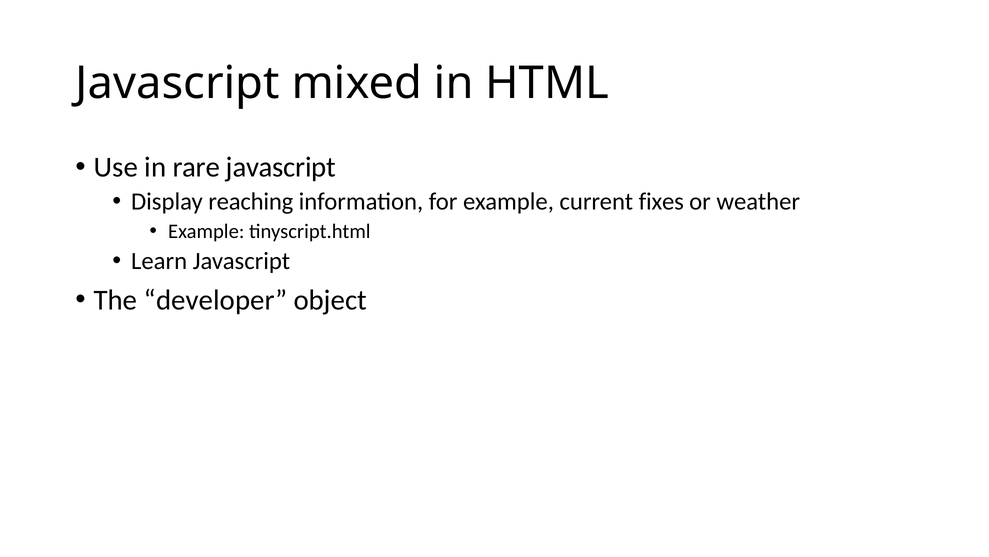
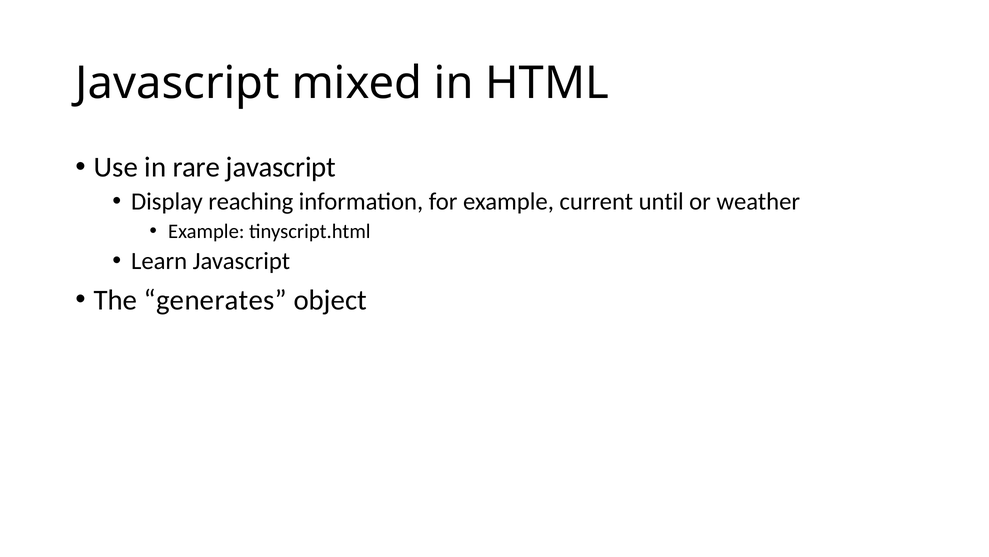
fixes: fixes -> until (661, 201)
developer: developer -> generates (215, 300)
